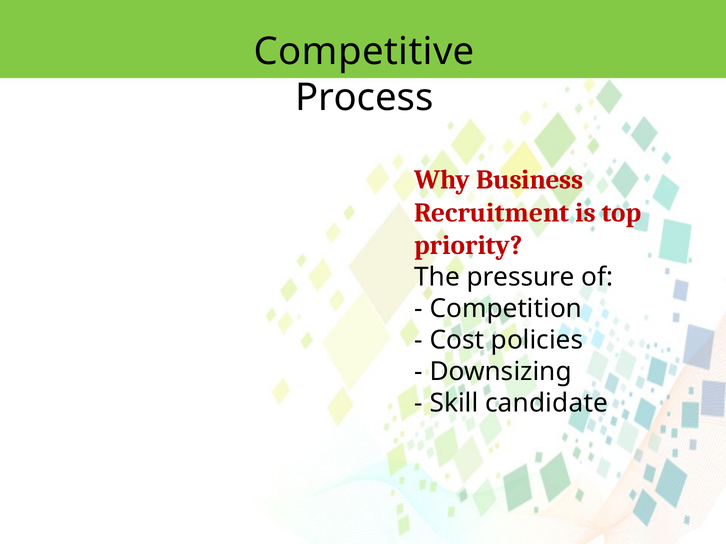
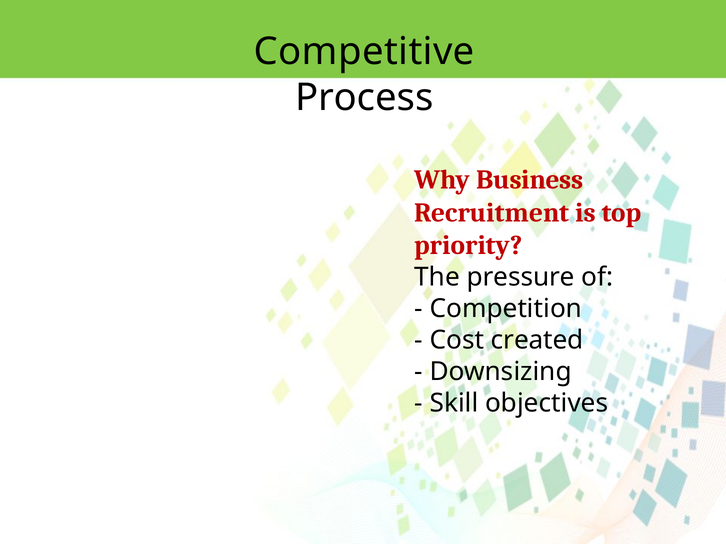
policies: policies -> created (537, 340)
candidate: candidate -> objectives (547, 403)
